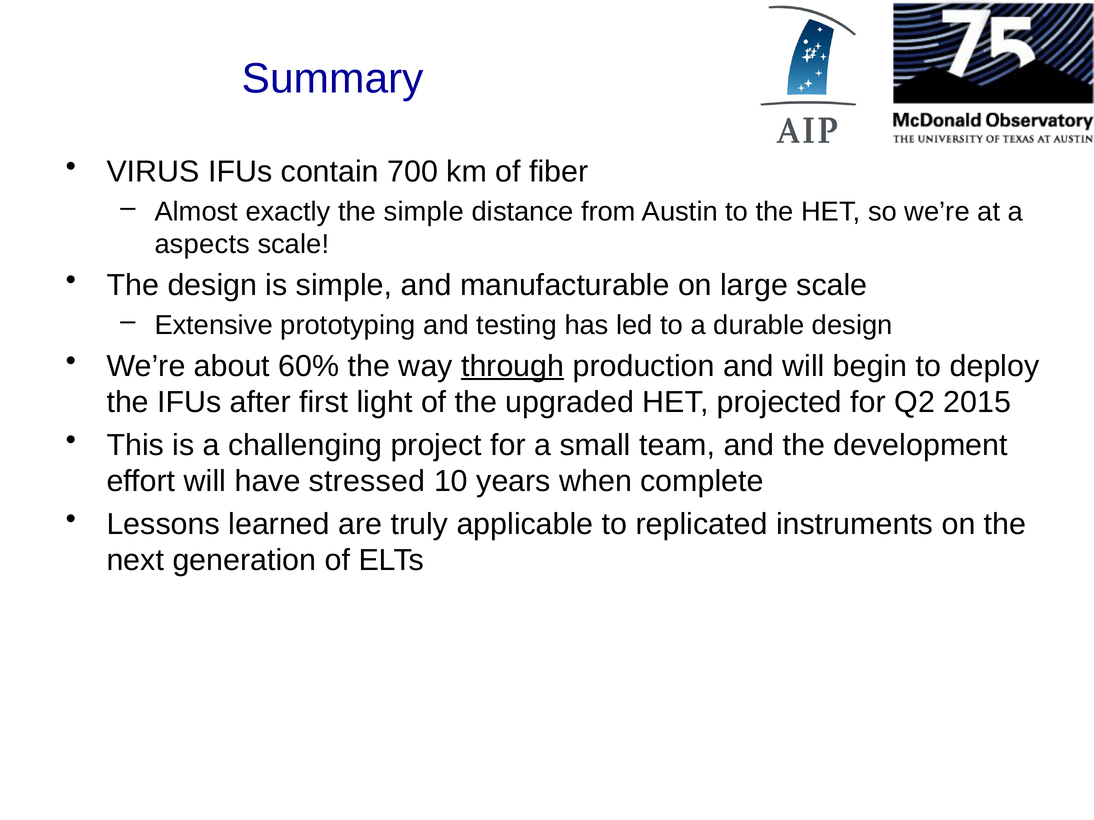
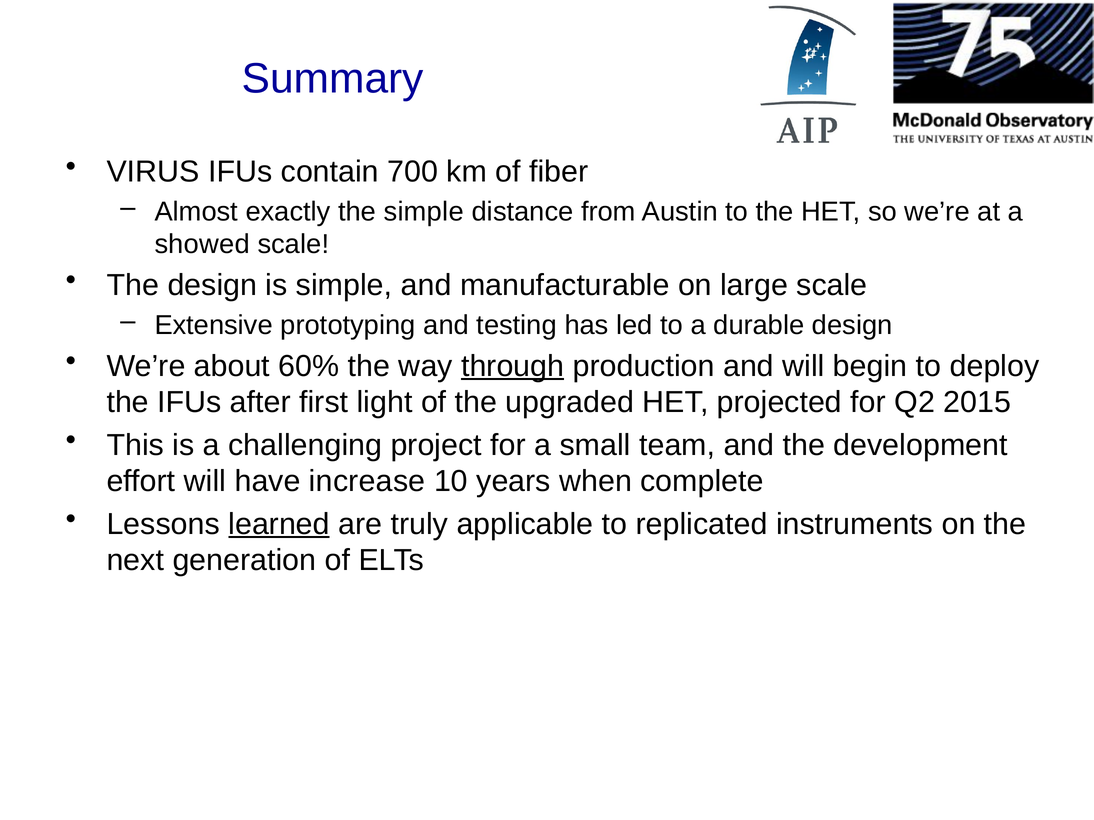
aspects: aspects -> showed (202, 244)
stressed: stressed -> increase (367, 482)
learned underline: none -> present (279, 524)
